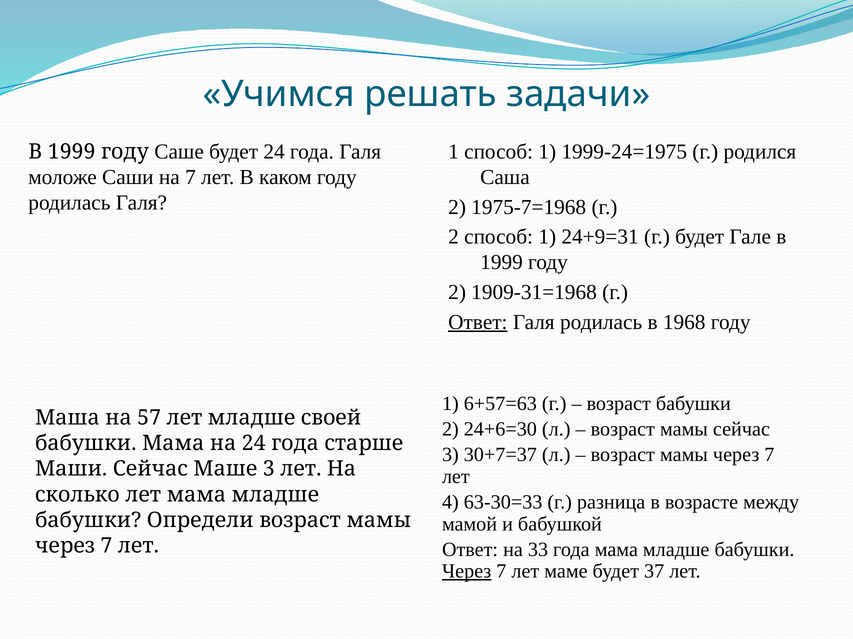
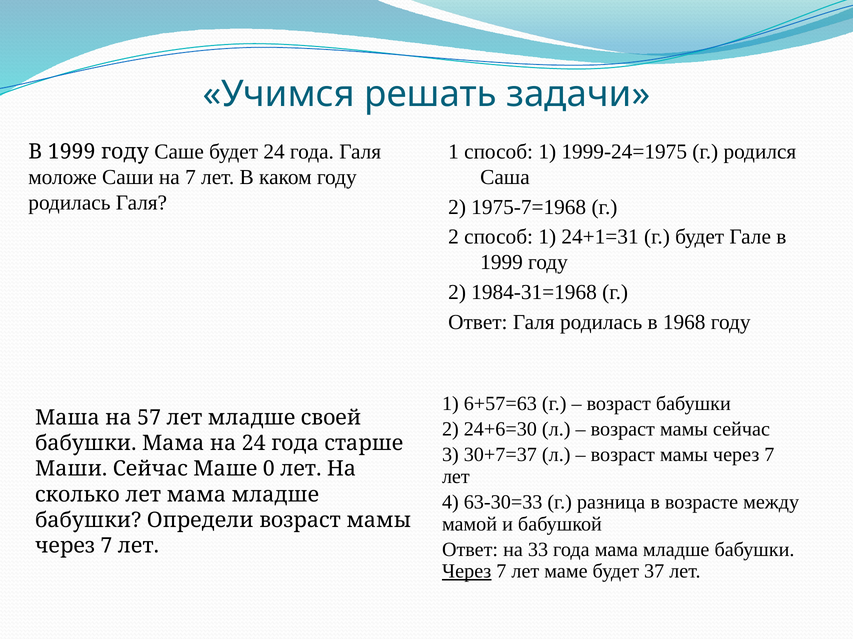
24+9=31: 24+9=31 -> 24+1=31 (600, 237)
1909-31=1968: 1909-31=1968 -> 1984-31=1968 (534, 293)
Ответ underline: present -> none (478, 322)
Маше 3: 3 -> 0 (269, 469)
